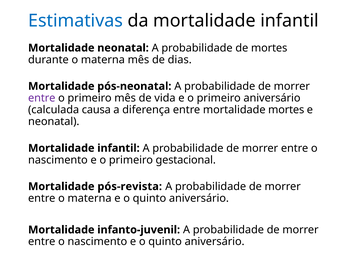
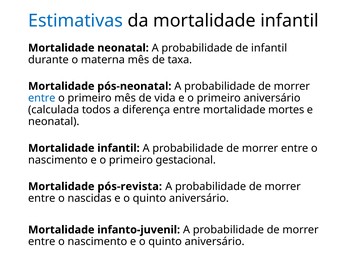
de mortes: mortes -> infantil (269, 48)
dias: dias -> taxa (180, 60)
entre colour: purple -> blue (42, 98)
causa: causa -> todos (96, 110)
entre o materna: materna -> nascidas (90, 198)
